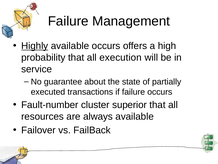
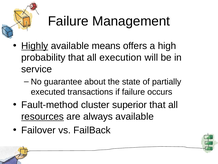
available occurs: occurs -> means (106, 46)
Fault-number: Fault-number -> Fault-method (50, 105)
resources underline: none -> present (43, 116)
